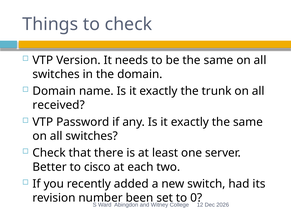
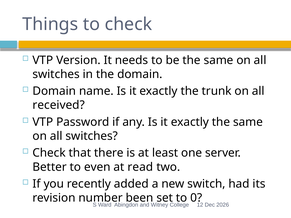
cisco: cisco -> even (97, 167)
each: each -> read (140, 167)
